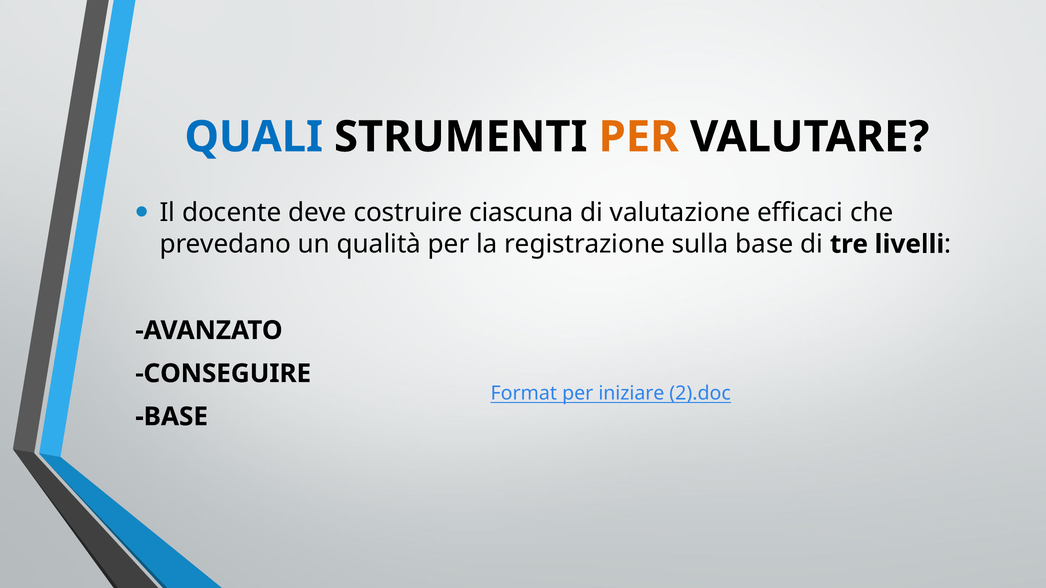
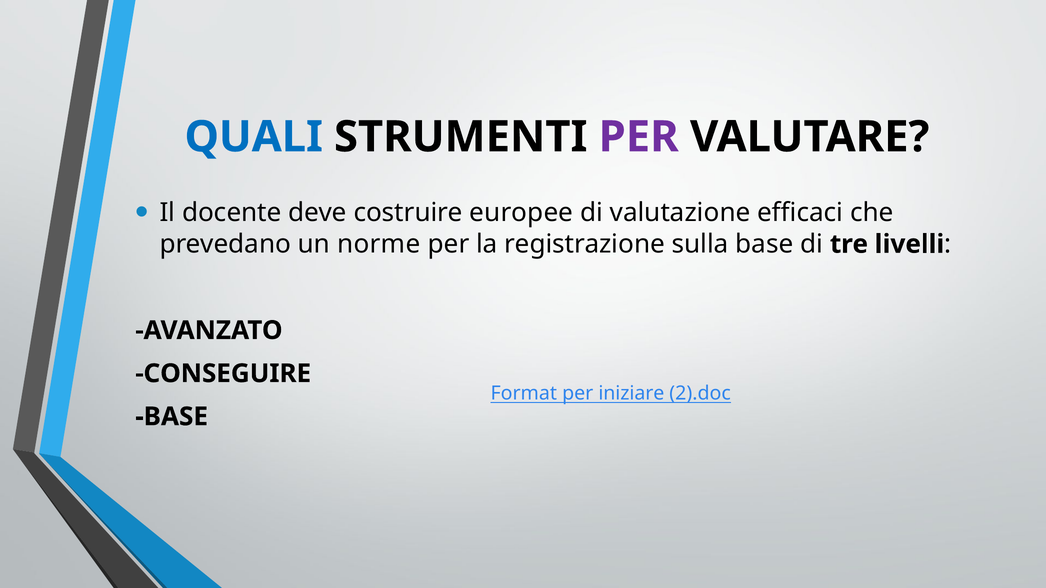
PER colour: orange -> purple (639, 137)
ciascuna: ciascuna -> europee (521, 213)
qualità: qualità -> norme (379, 244)
